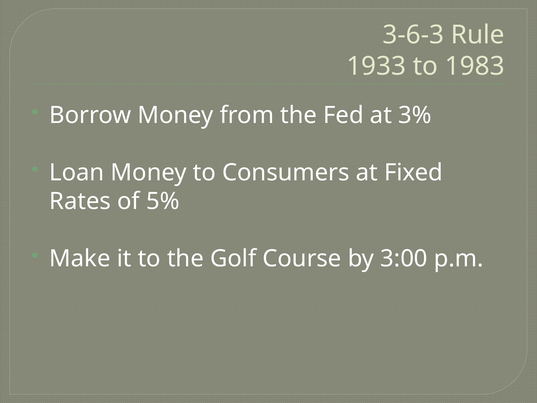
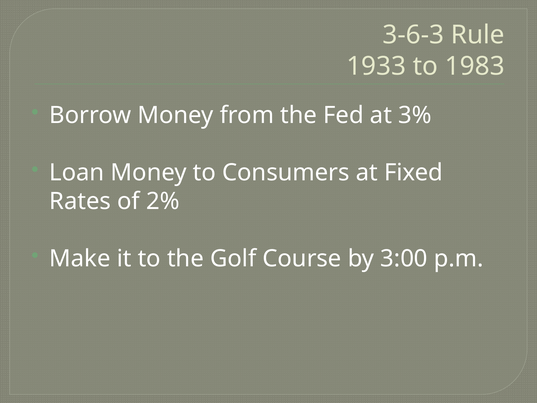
5%: 5% -> 2% (163, 201)
